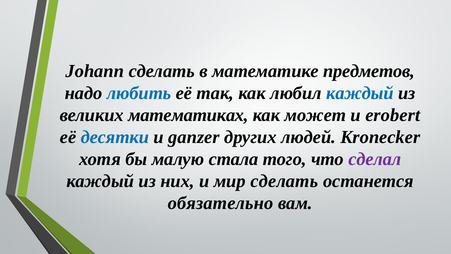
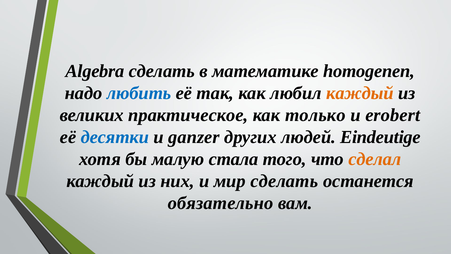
Johann: Johann -> Algebra (95, 71)
предметов: предметов -> homogenen (369, 71)
каждый colour: blue -> orange (360, 93)
математиках: математиках -> практическое (188, 115)
может: может -> только (315, 115)
Kronecker: Kronecker -> Eindeutige (380, 137)
сделал colour: purple -> orange (375, 159)
